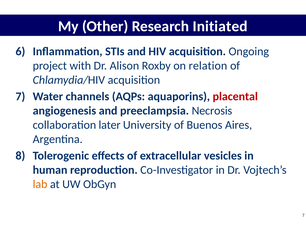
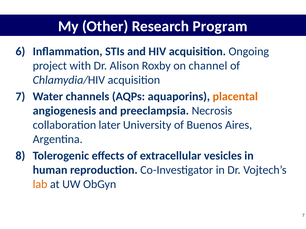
Initiated: Initiated -> Program (220, 26)
relation: relation -> channel (208, 66)
placental colour: red -> orange (235, 97)
